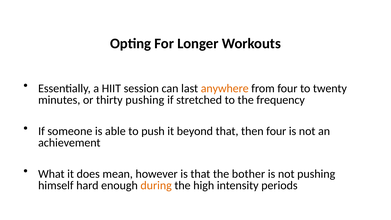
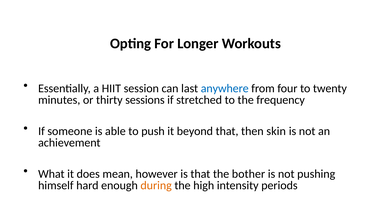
anywhere colour: orange -> blue (225, 88)
thirty pushing: pushing -> sessions (145, 100)
then four: four -> skin (276, 131)
